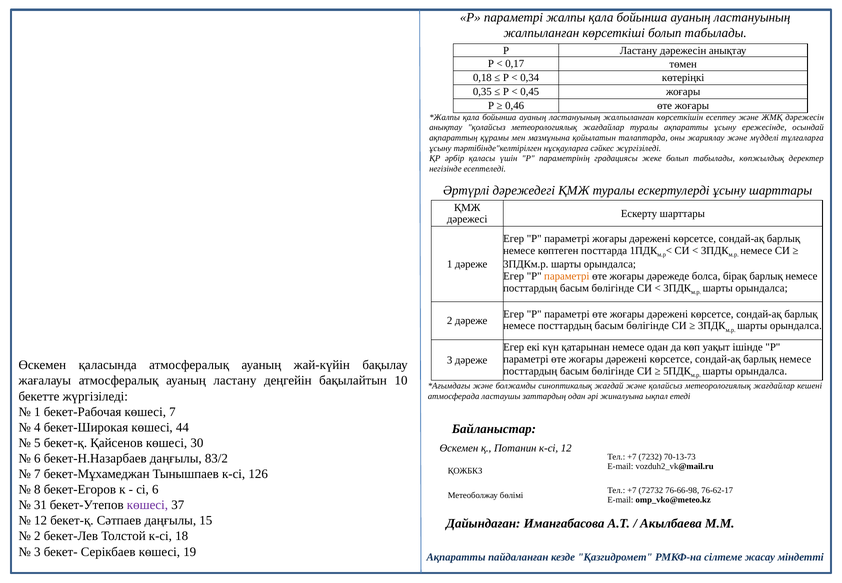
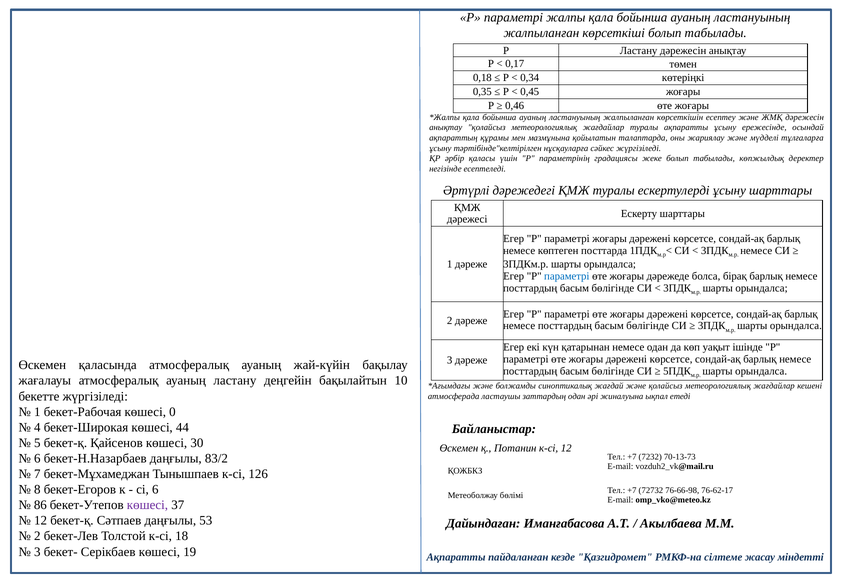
параметрі colour: orange -> blue (567, 276)
көшесі 7: 7 -> 0 (172, 412)
31: 31 -> 86 (40, 505)
15: 15 -> 53 (206, 521)
